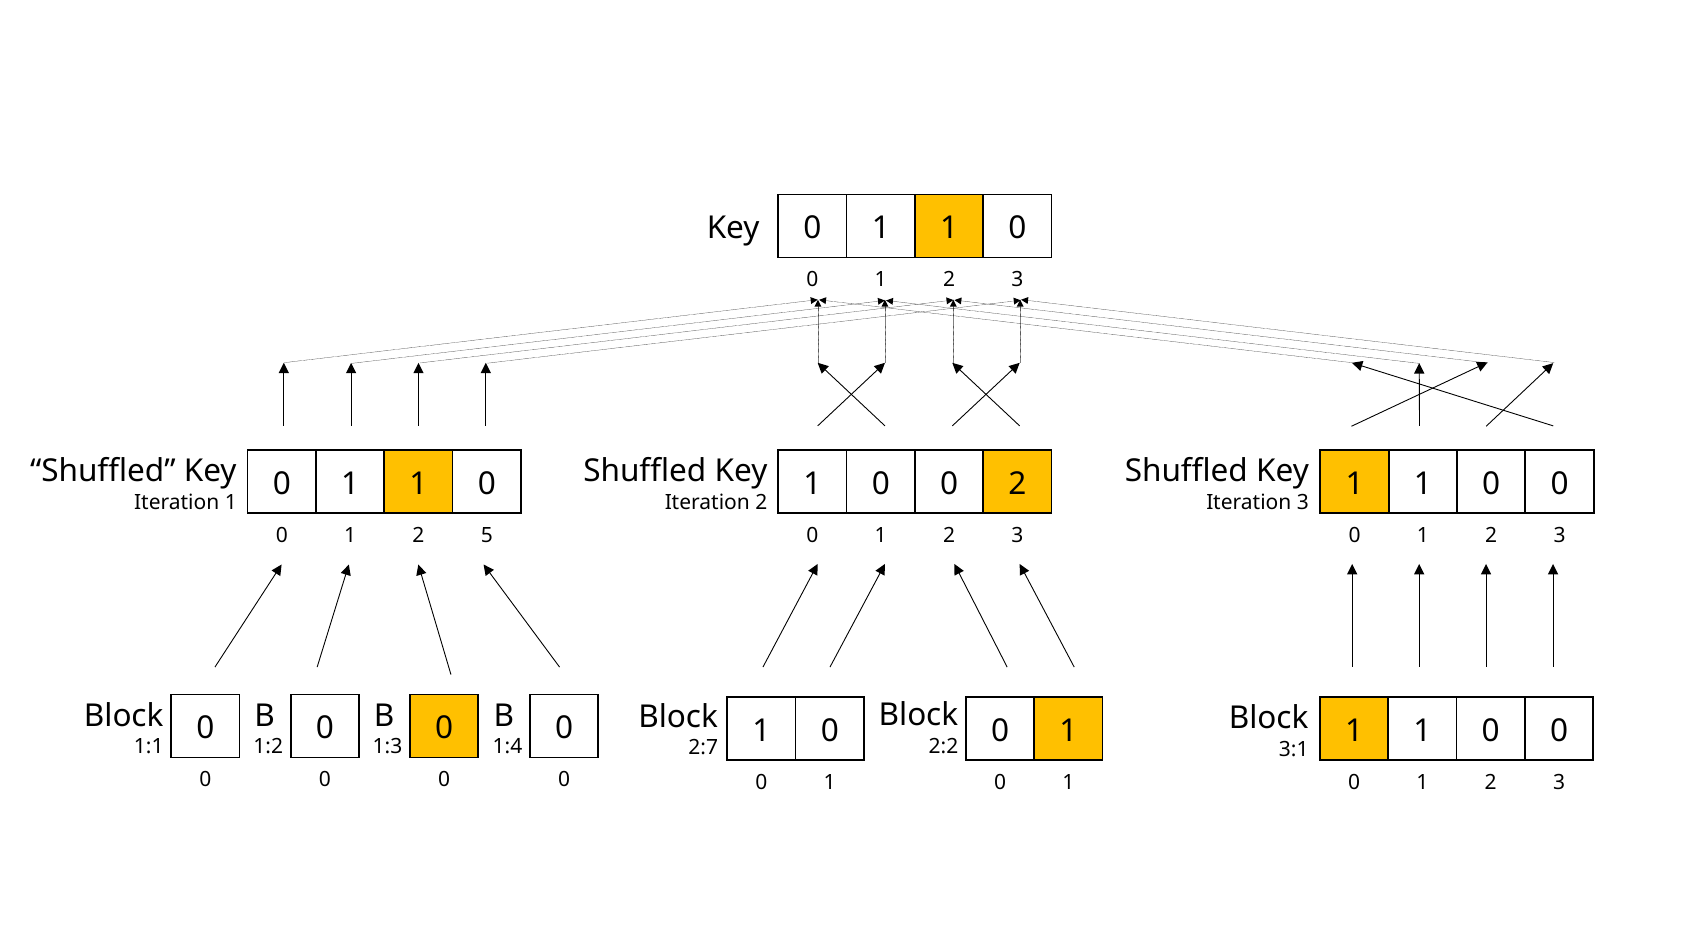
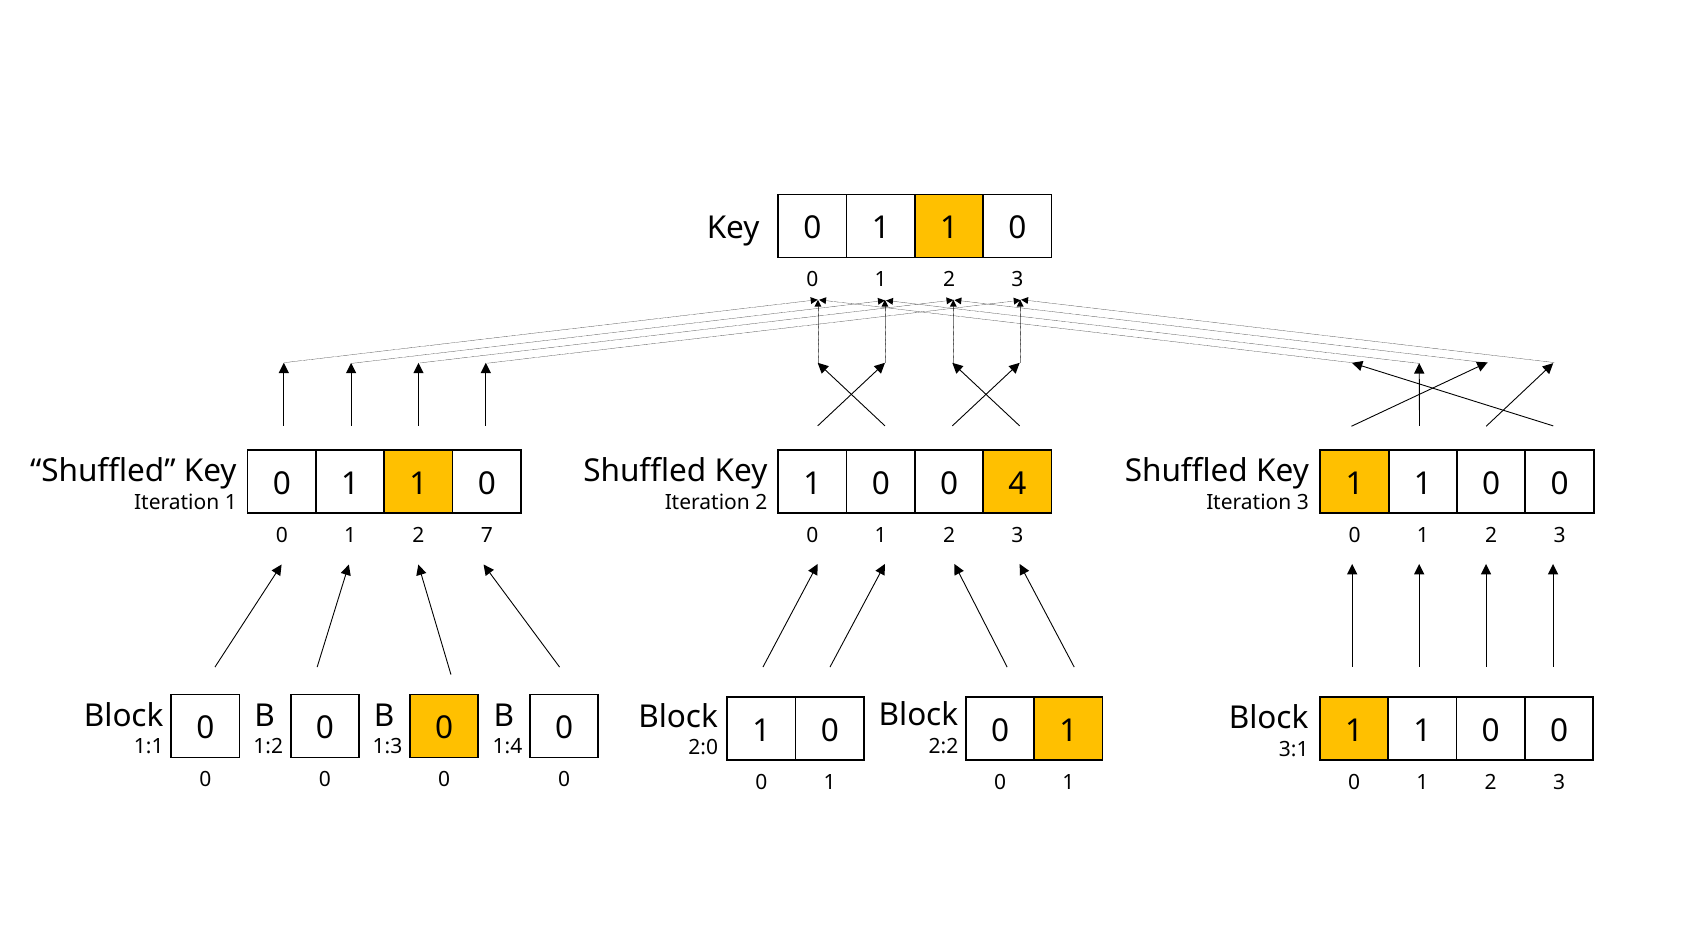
0 2: 2 -> 4 (1017, 484)
5: 5 -> 7 (487, 535)
2:7: 2:7 -> 2:0 (703, 747)
